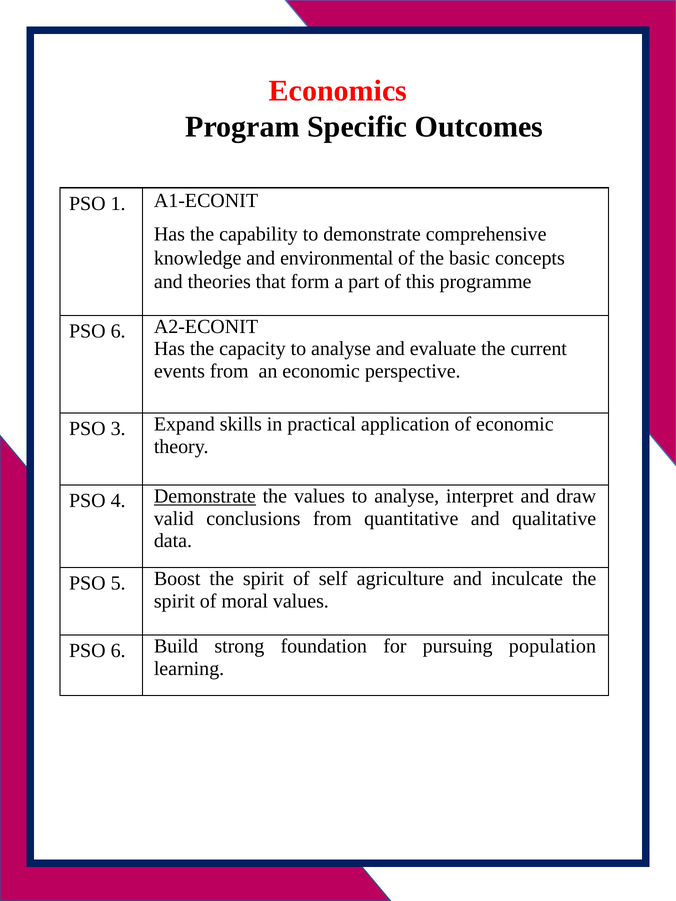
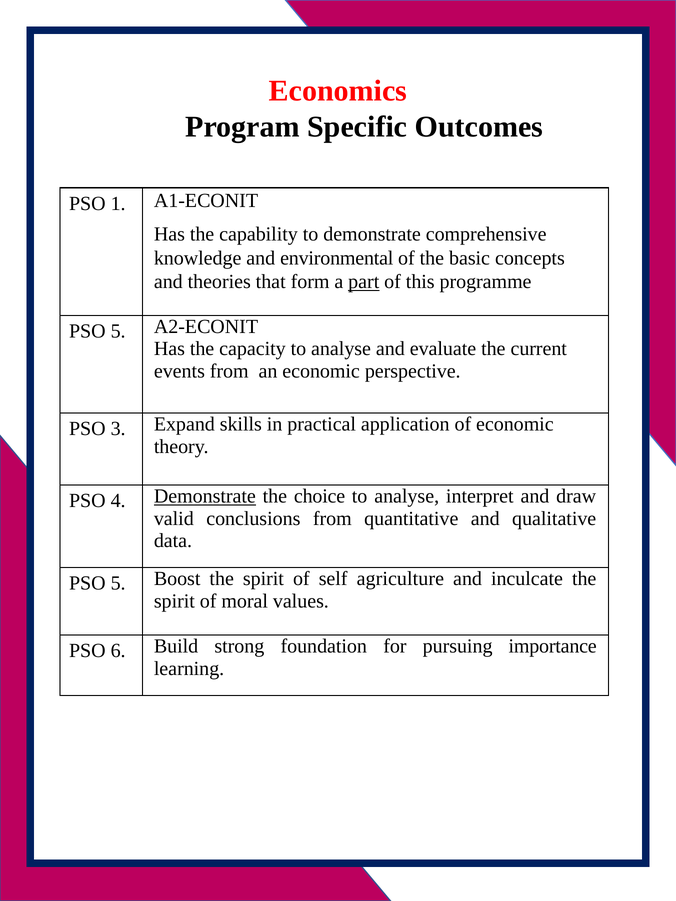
part underline: none -> present (364, 282)
6: 6 -> 5 (118, 331)
the values: values -> choice (320, 496)
population: population -> importance (553, 646)
